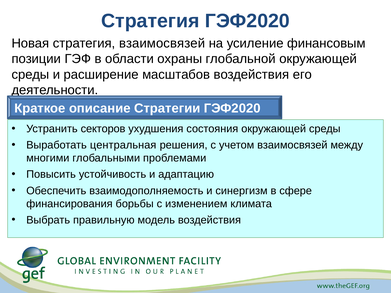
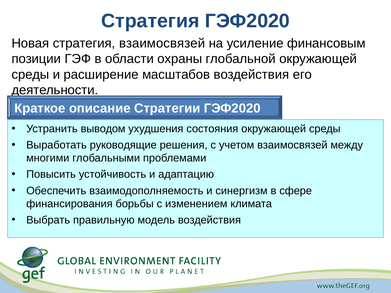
секторов: секторов -> выводом (103, 129)
центральная: центральная -> руководящие (123, 145)
